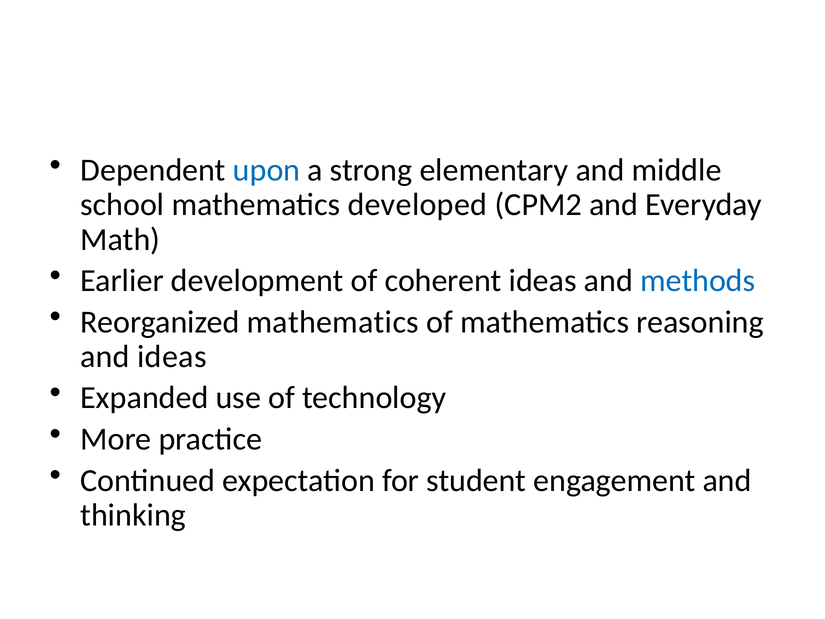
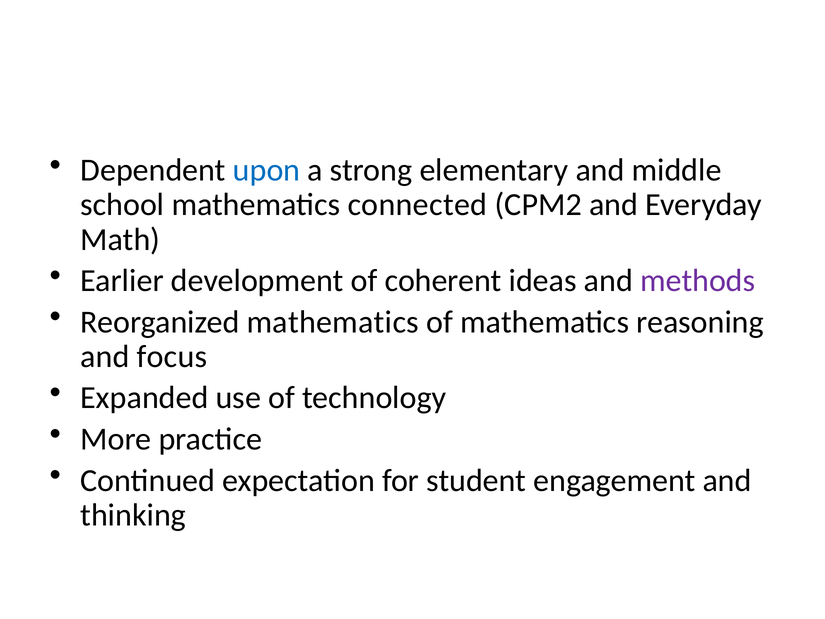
developed: developed -> connected (417, 205)
methods colour: blue -> purple (698, 281)
and ideas: ideas -> focus (172, 356)
